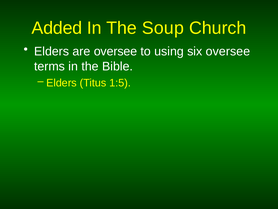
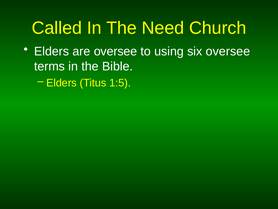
Added: Added -> Called (57, 28)
Soup: Soup -> Need (163, 28)
